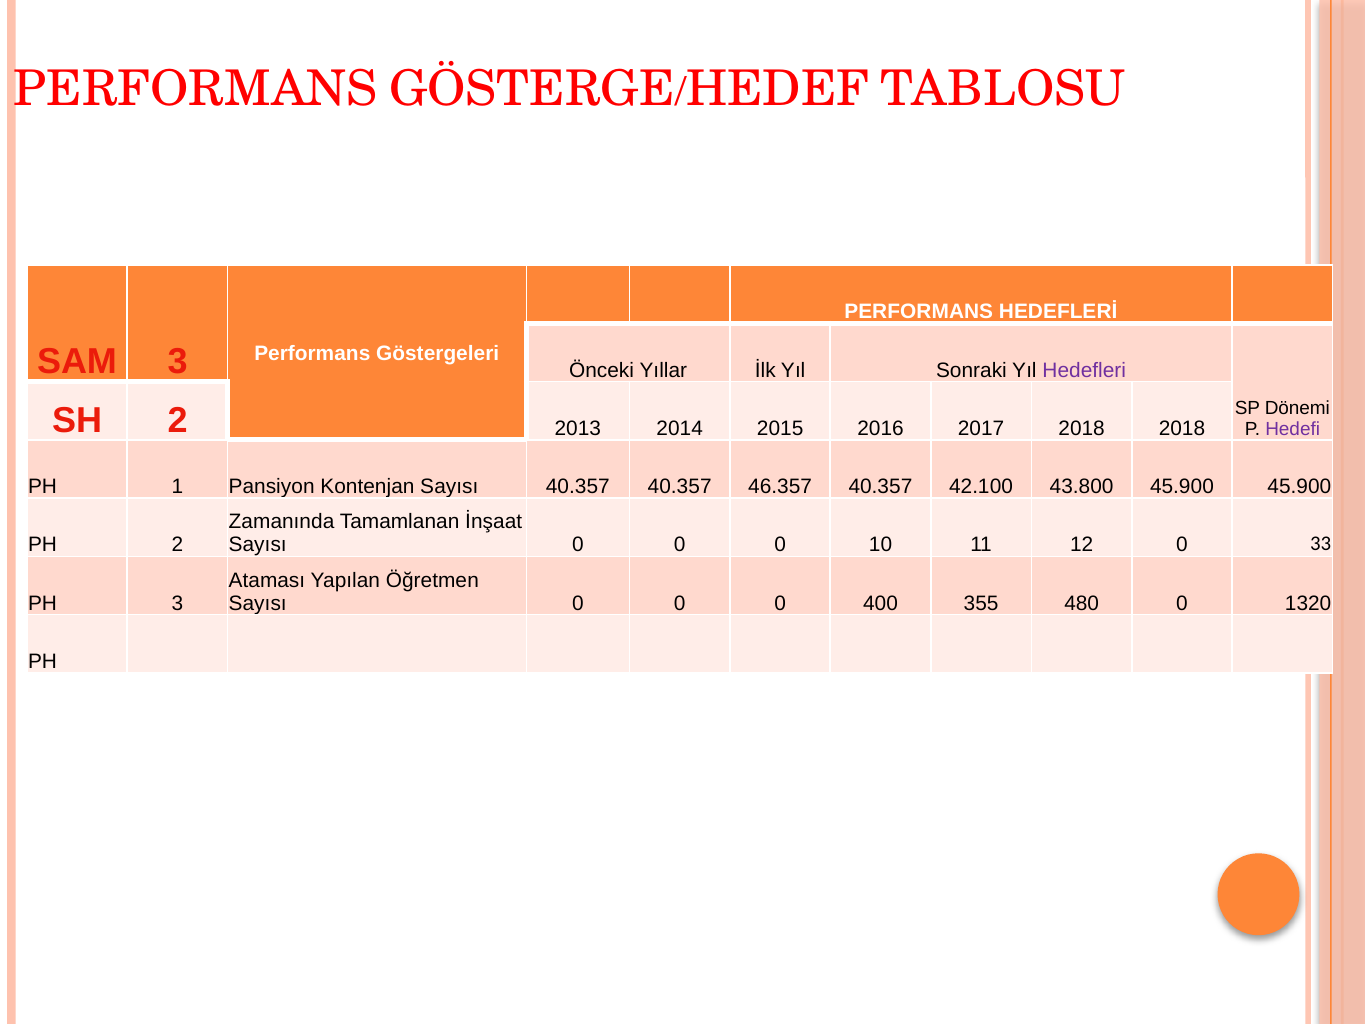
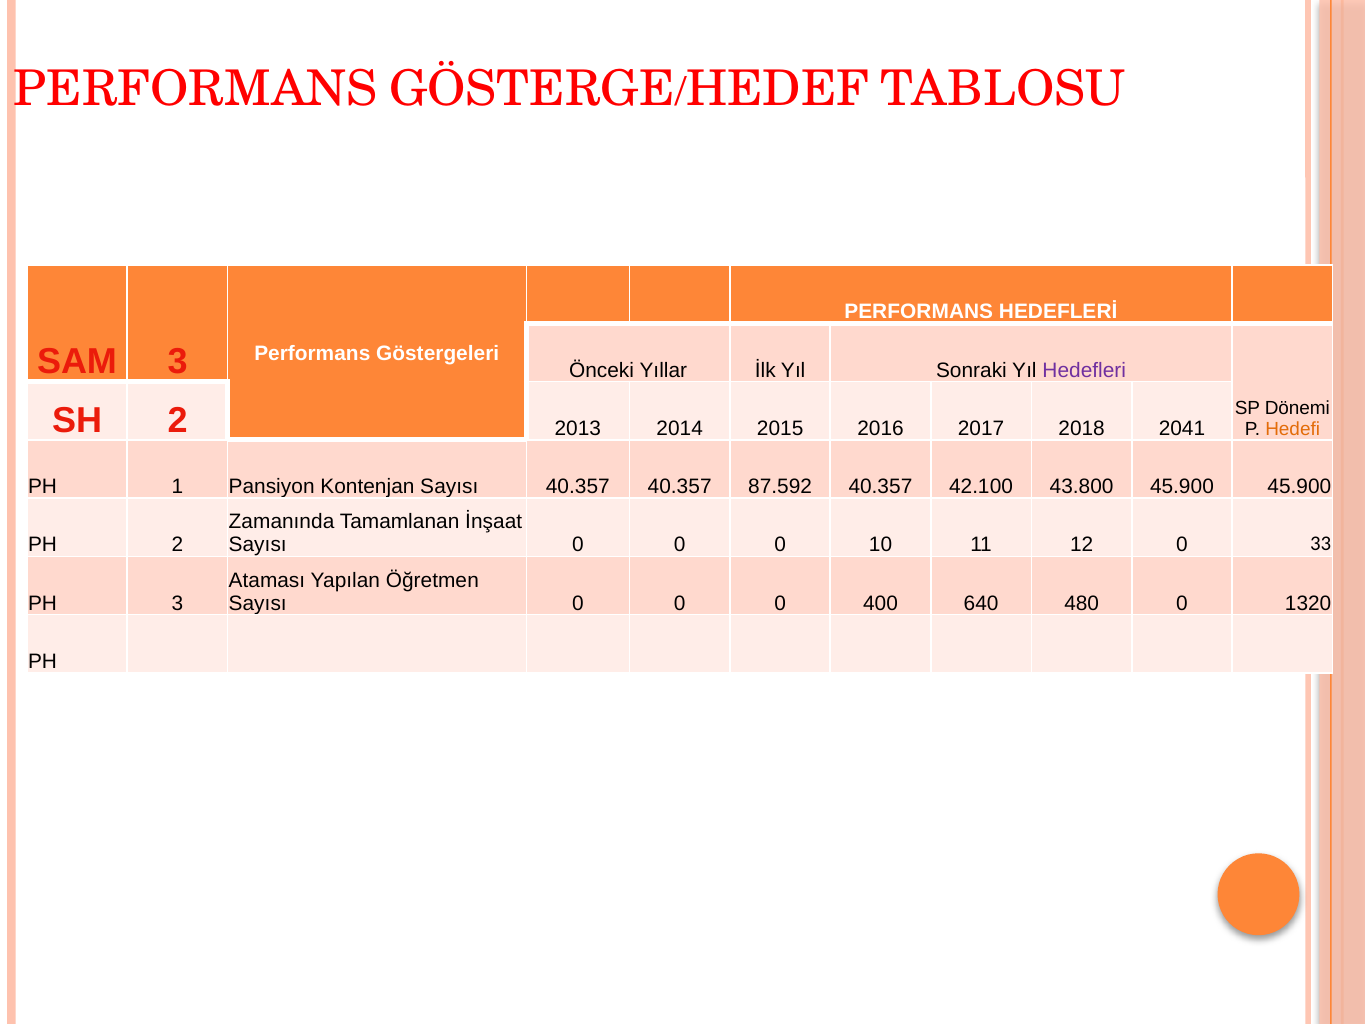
2018 2018: 2018 -> 2041 (1182, 428)
Hedefi colour: purple -> orange (1293, 429)
46.357: 46.357 -> 87.592 (780, 487)
355: 355 -> 640 (981, 603)
